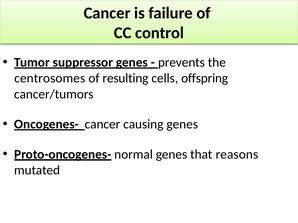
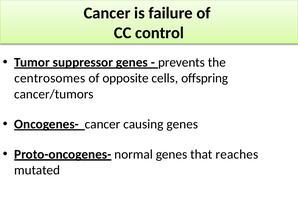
resulting: resulting -> opposite (126, 78)
reasons: reasons -> reaches (237, 155)
